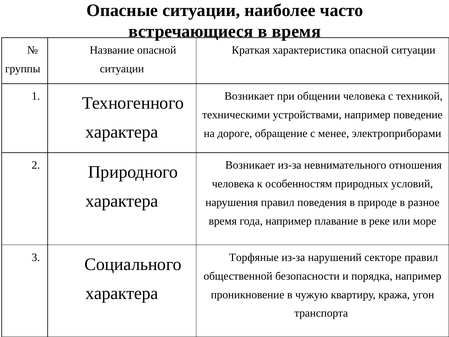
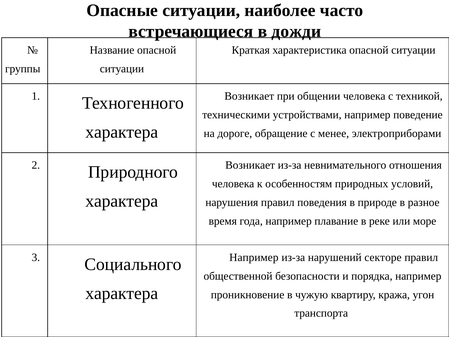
в время: время -> дожди (296, 31)
Торфяные: Торфяные -> Например (254, 257)
